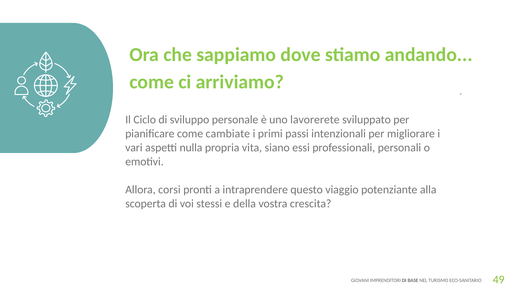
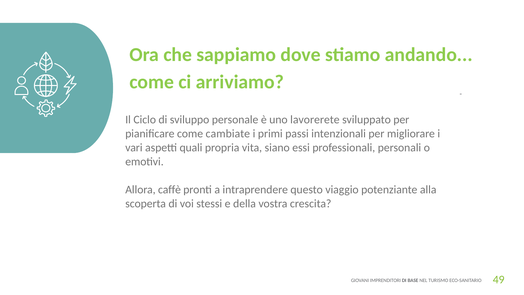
nulla: nulla -> quali (191, 148)
corsi: corsi -> caffè (169, 189)
